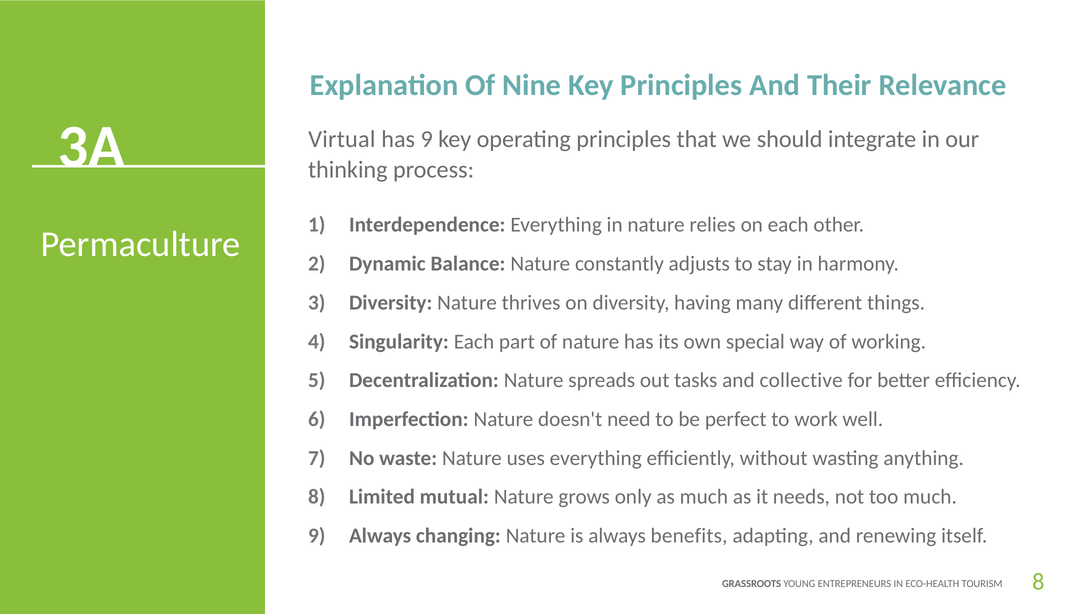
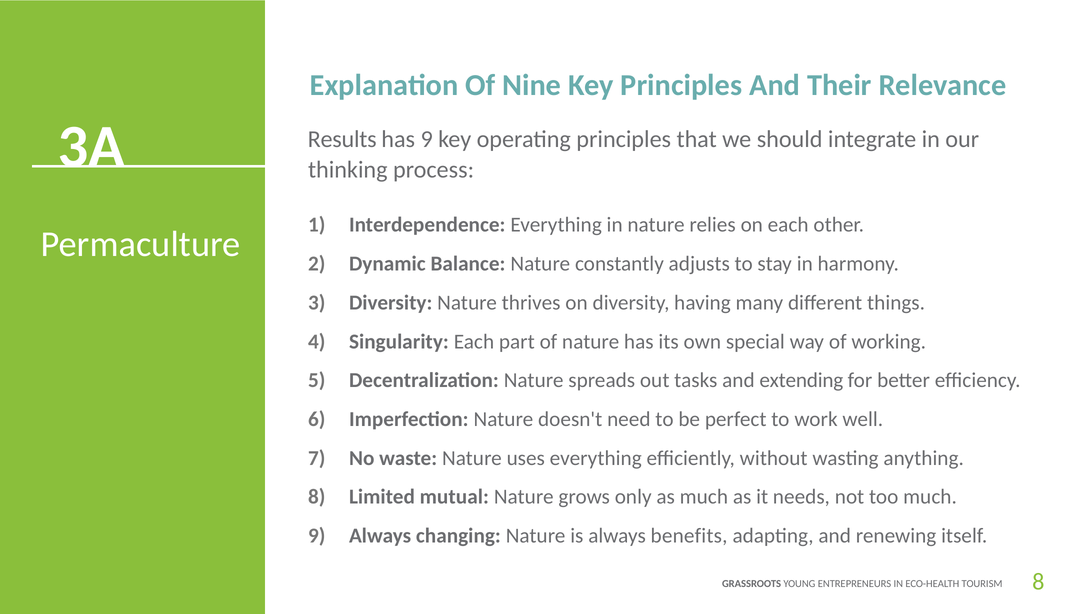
Virtual: Virtual -> Results (342, 139)
collective: collective -> extending (801, 380)
